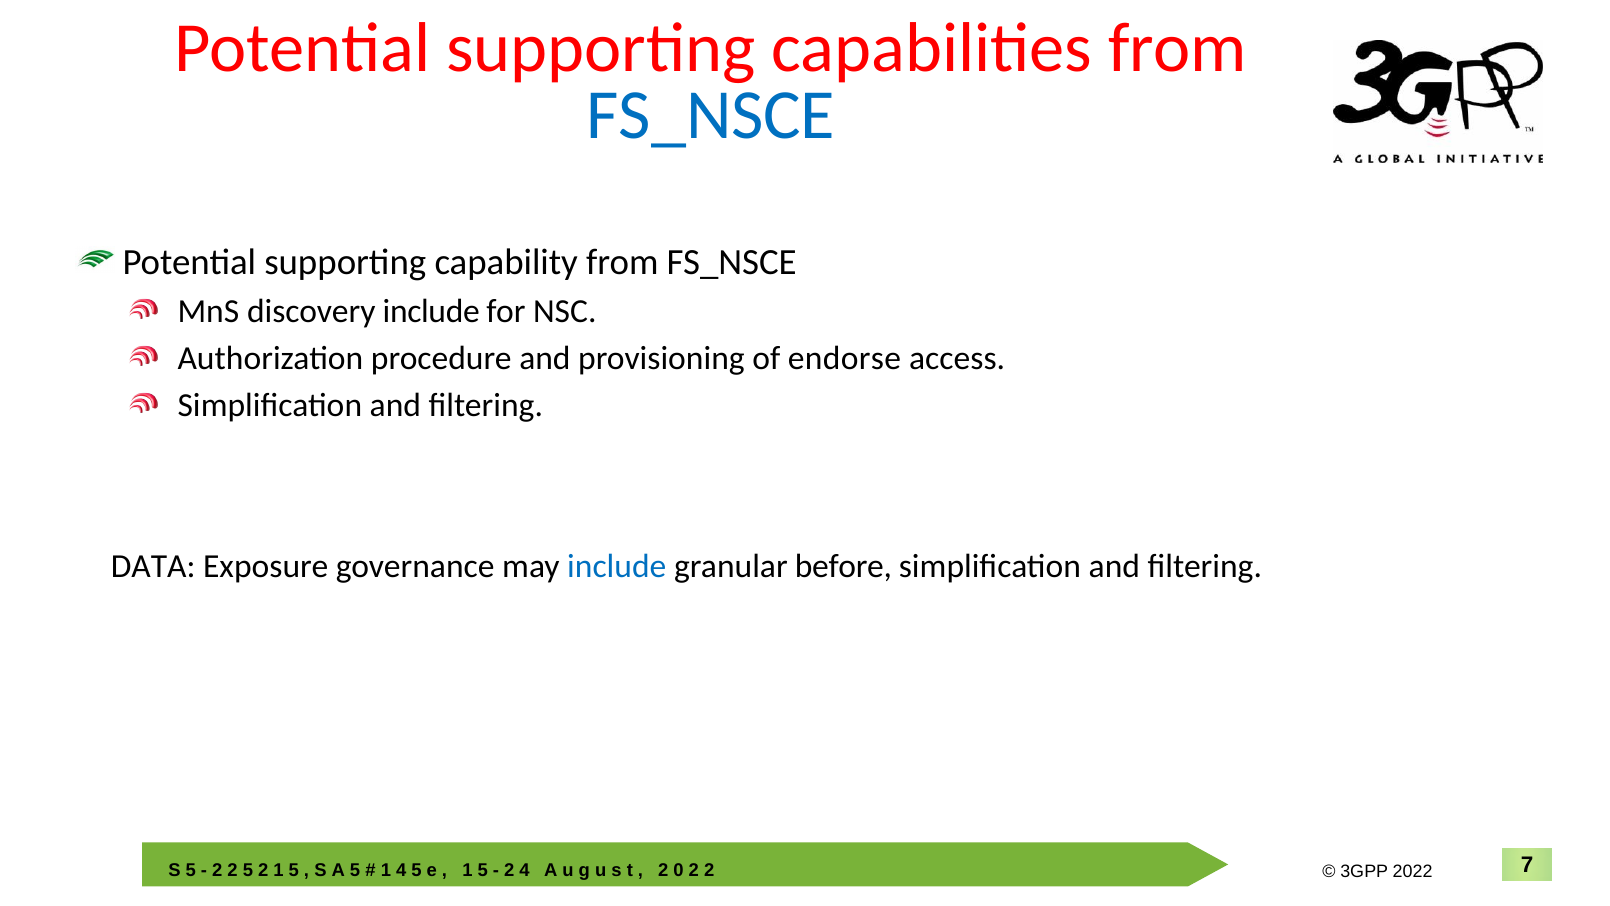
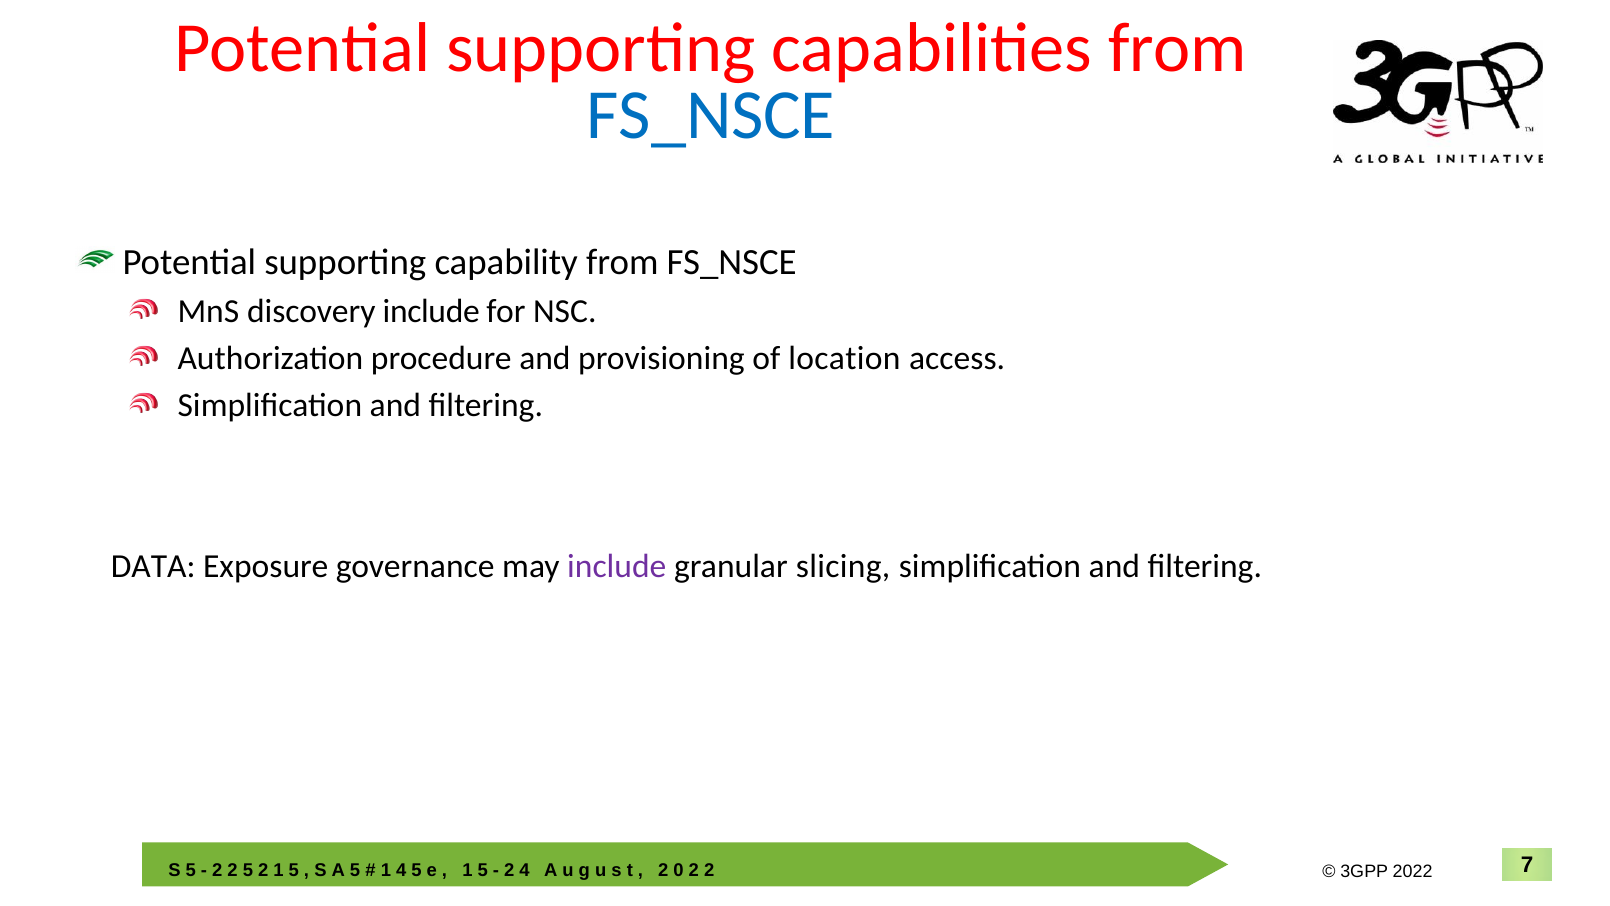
endorse: endorse -> location (845, 358)
include colour: blue -> purple (617, 566)
before: before -> slicing (843, 566)
